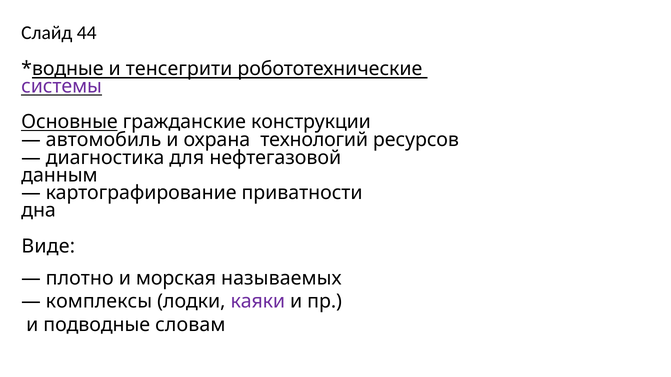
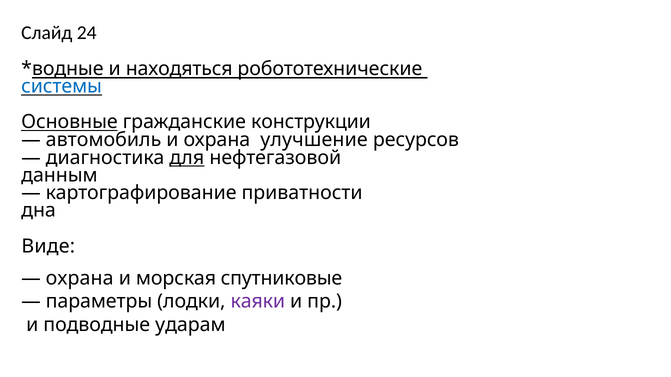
44: 44 -> 24 (87, 33)
тенсегрити: тенсегрити -> находяться (179, 69)
системы colour: purple -> blue (62, 86)
технологий: технологий -> улучшение (314, 140)
для underline: none -> present (187, 158)
плотно: плотно -> охрана (80, 278)
называемых: называемых -> спутниковые (281, 278)
комплексы: комплексы -> параметры (99, 302)
словам: словам -> ударам (190, 325)
